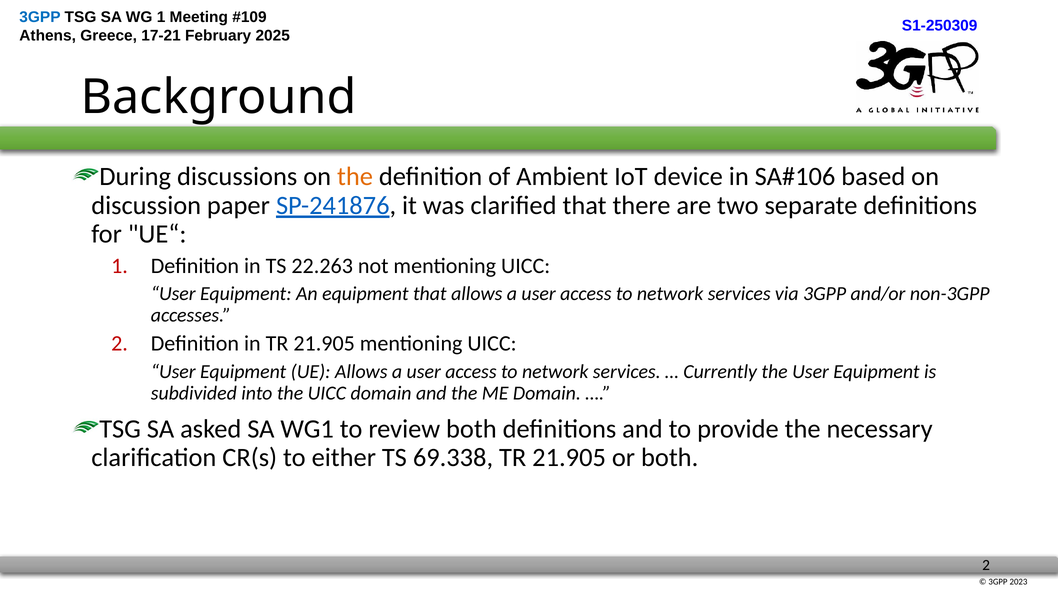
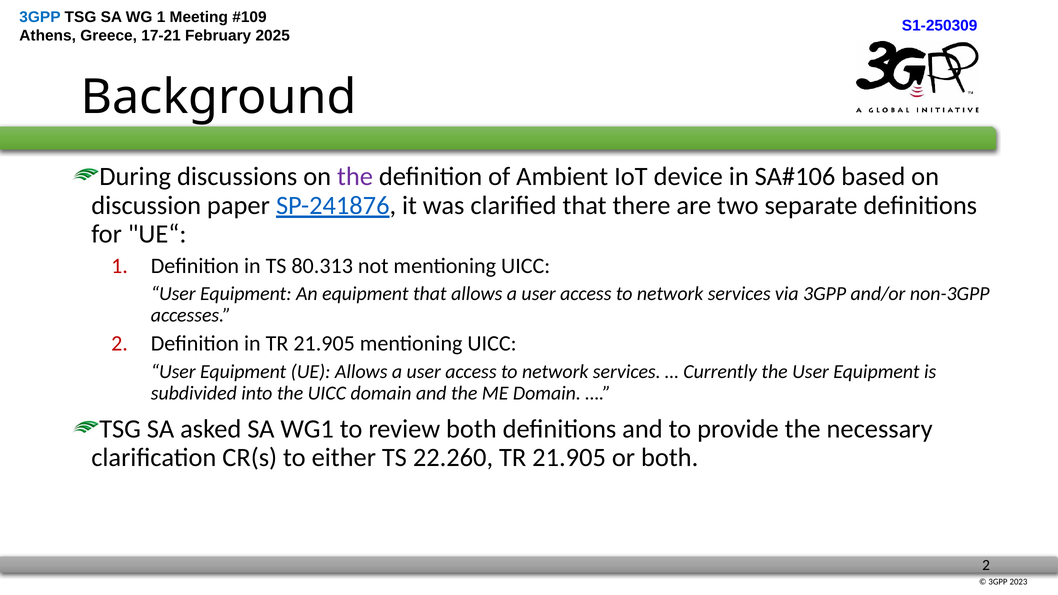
the colour: orange -> purple (355, 177)
22.263: 22.263 -> 80.313 (322, 266)
69.338: 69.338 -> 22.260 (453, 458)
